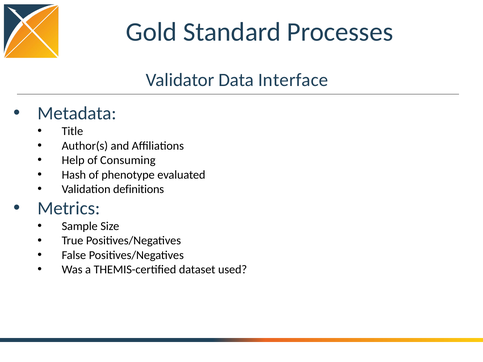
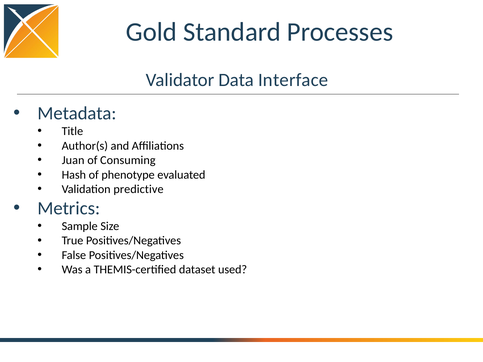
Help: Help -> Juan (73, 160)
definitions: definitions -> predictive (138, 189)
